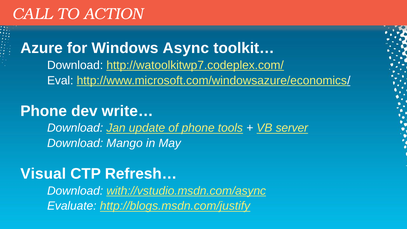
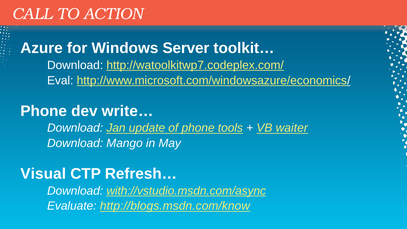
Async: Async -> Server (186, 48)
server: server -> waiter (292, 128)
http://blogs.msdn.com/justify: http://blogs.msdn.com/justify -> http://blogs.msdn.com/know (175, 206)
